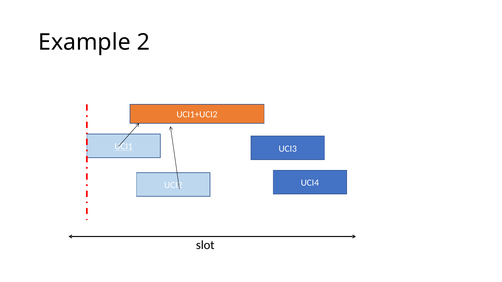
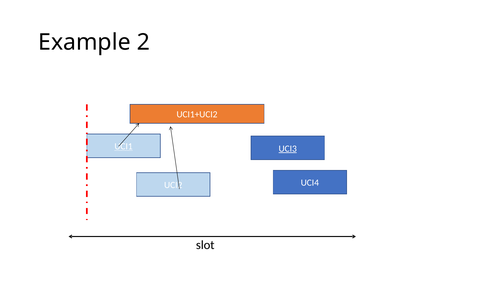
UCI3 underline: none -> present (288, 149)
